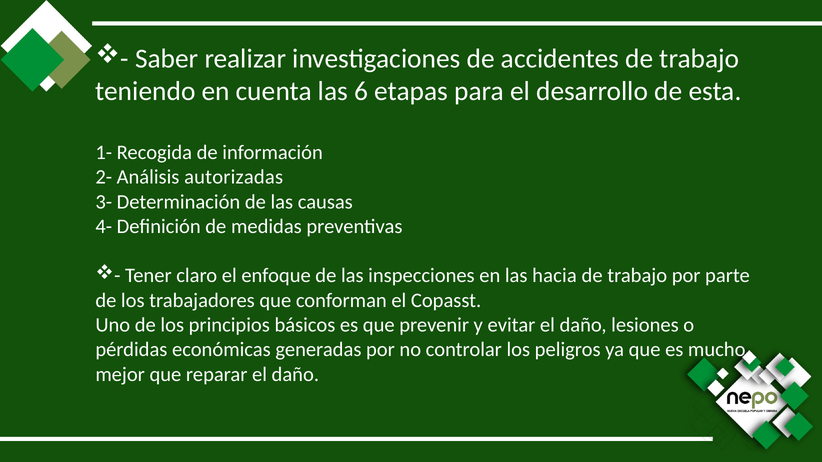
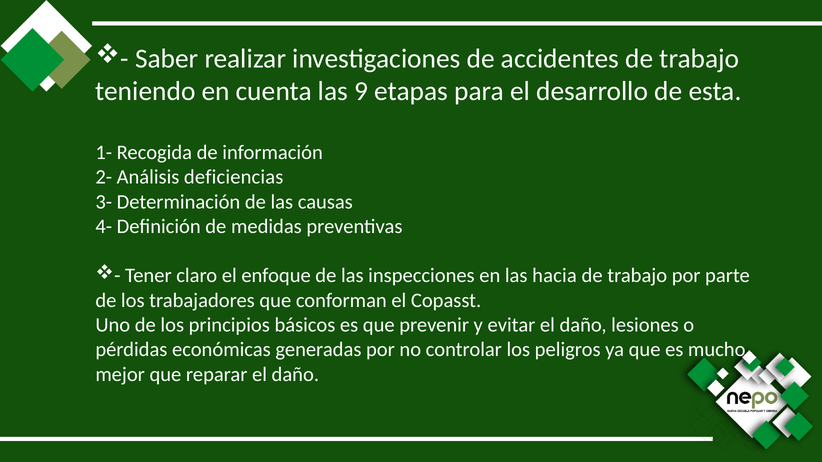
6: 6 -> 9 (361, 91)
autorizadas: autorizadas -> deficiencias (234, 177)
